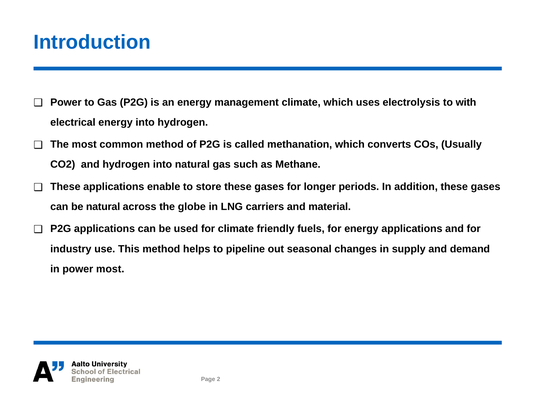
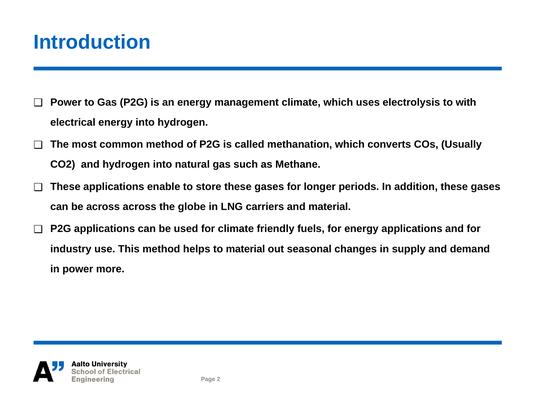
be natural: natural -> across (103, 207)
to pipeline: pipeline -> material (245, 249)
power most: most -> more (110, 269)
